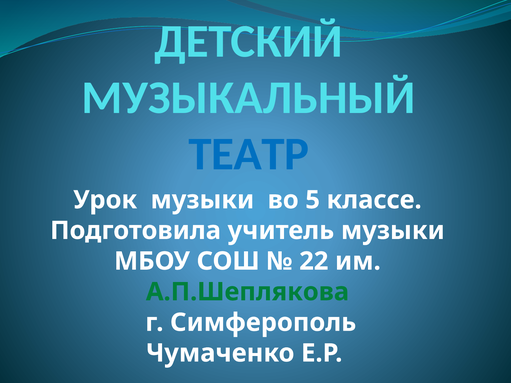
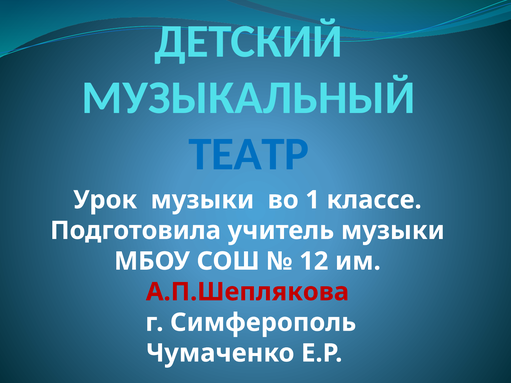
5: 5 -> 1 (313, 200)
22: 22 -> 12 (314, 261)
А.П.Шеплякова colour: green -> red (247, 292)
